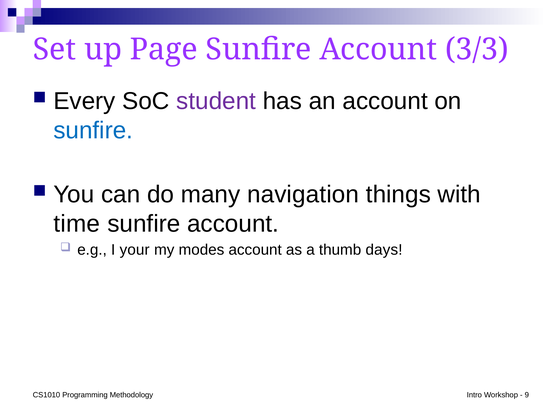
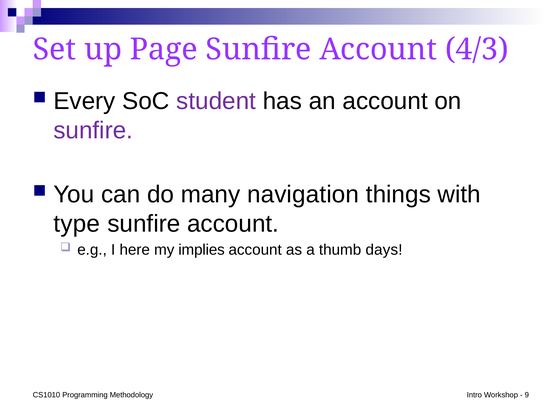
3/3: 3/3 -> 4/3 (477, 49)
sunfire colour: blue -> purple (93, 130)
time: time -> type (77, 223)
your: your -> here (135, 249)
modes: modes -> implies (202, 249)
